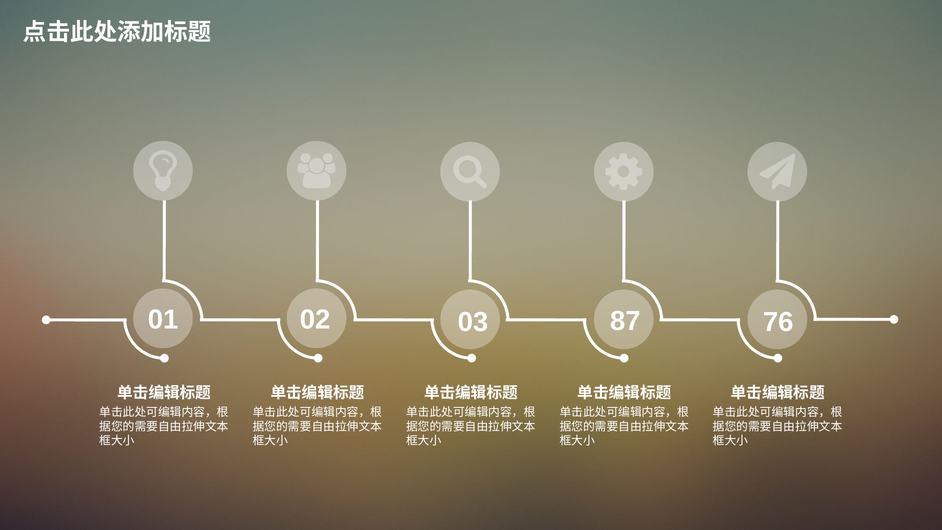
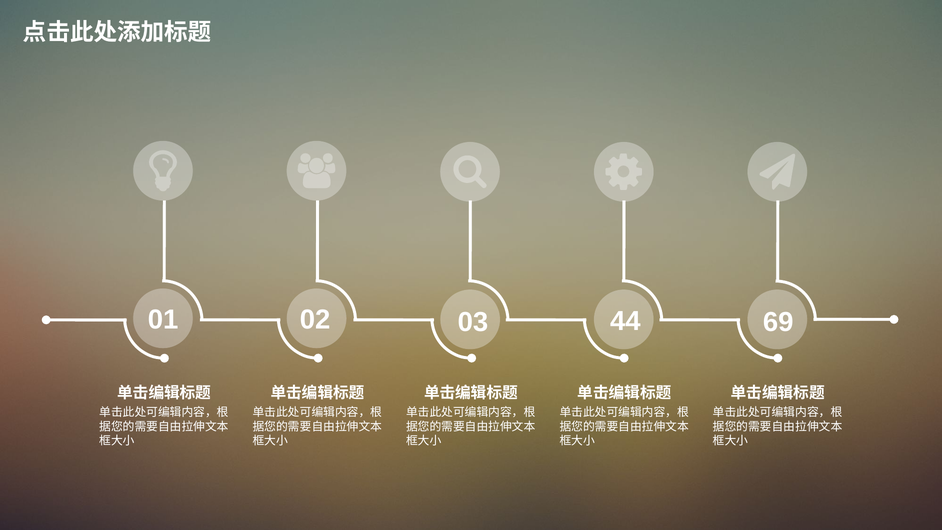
87: 87 -> 44 (625, 321)
76: 76 -> 69 (778, 322)
